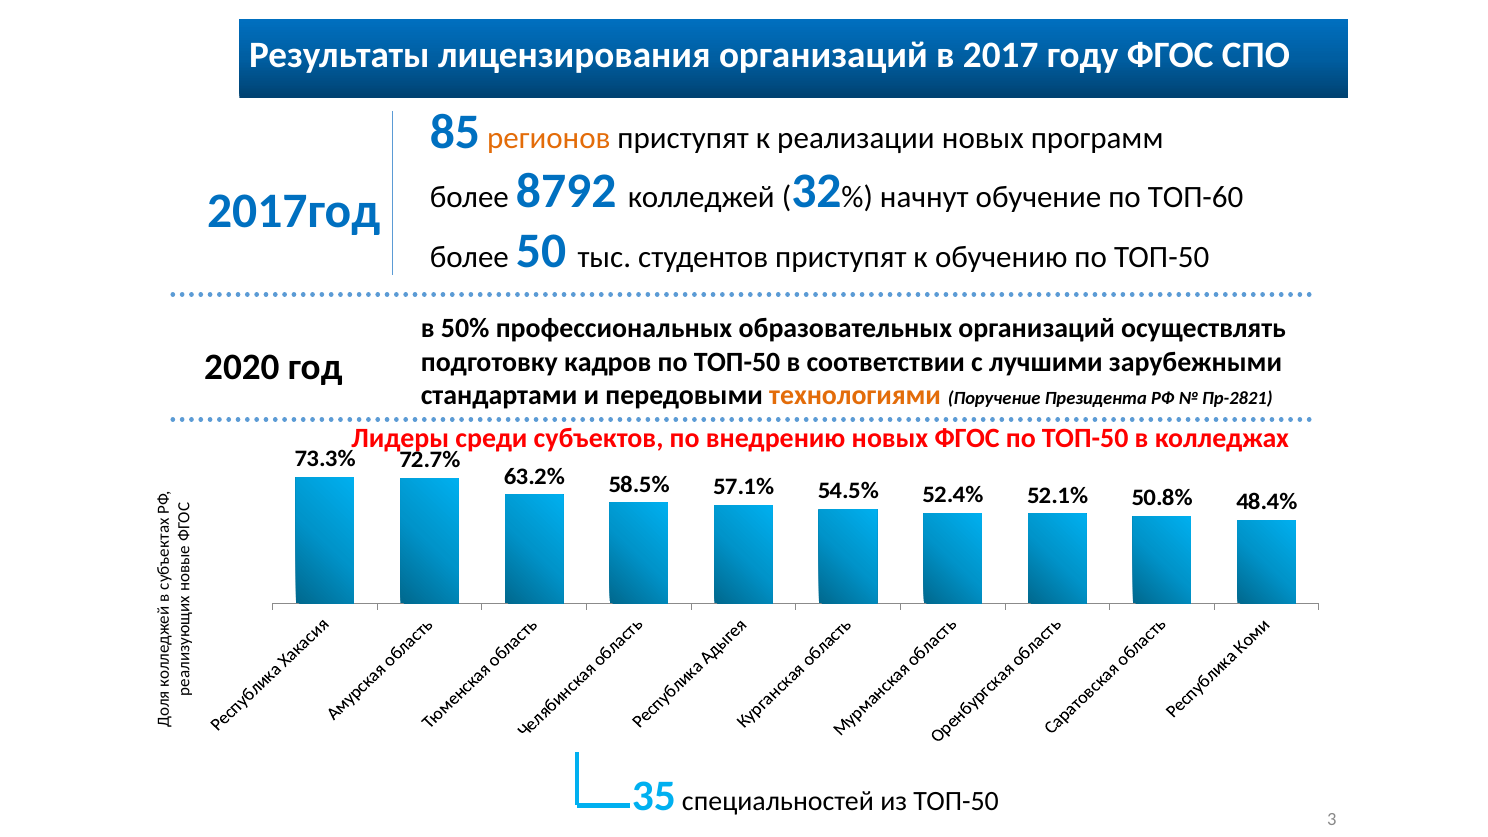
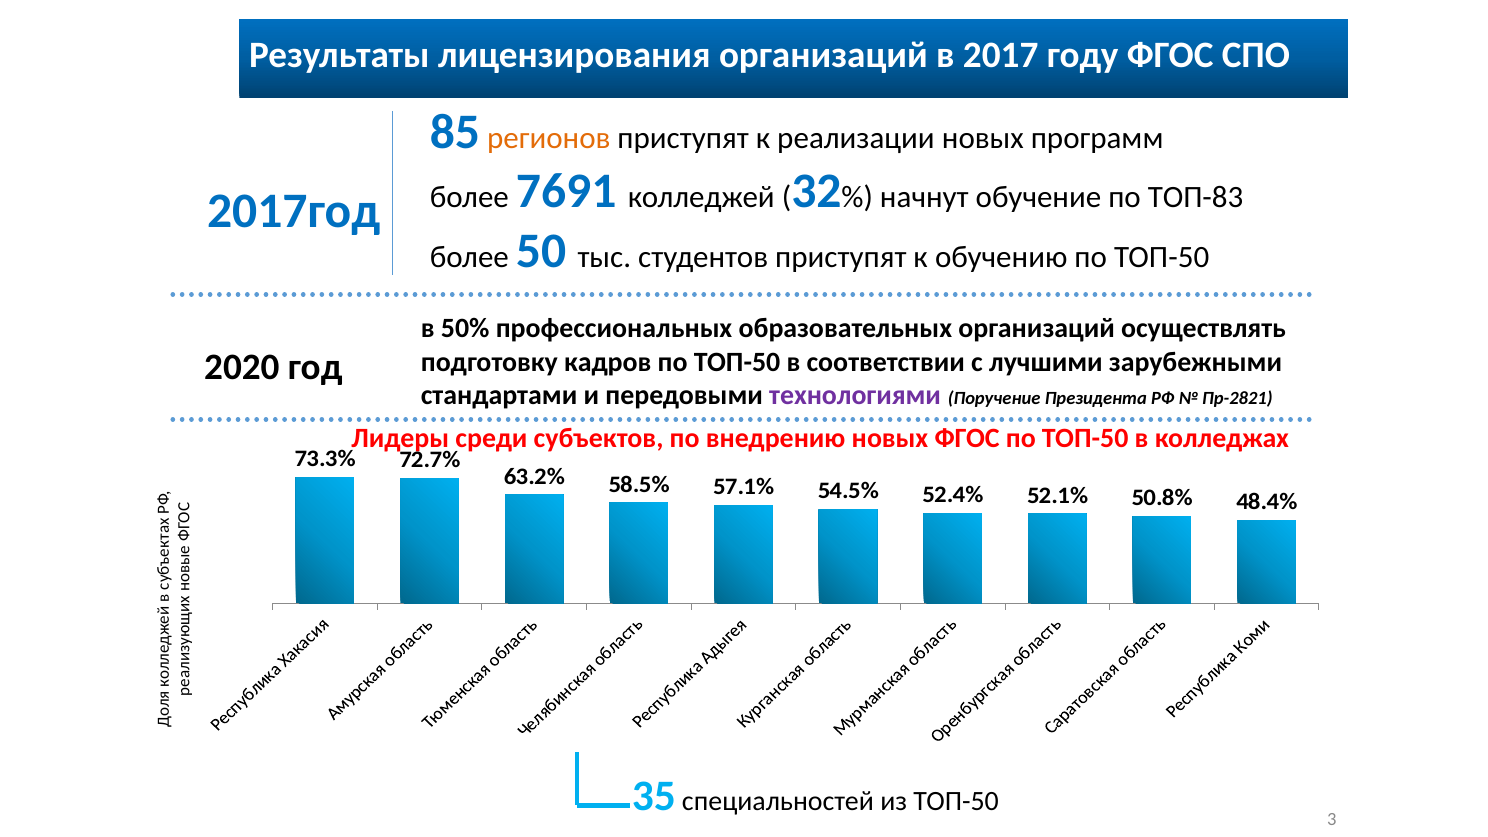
8792: 8792 -> 7691 (566, 192)
ТОП-60: ТОП-60 -> ТОП-83 (1196, 198)
технологиями colour: orange -> purple (855, 395)
